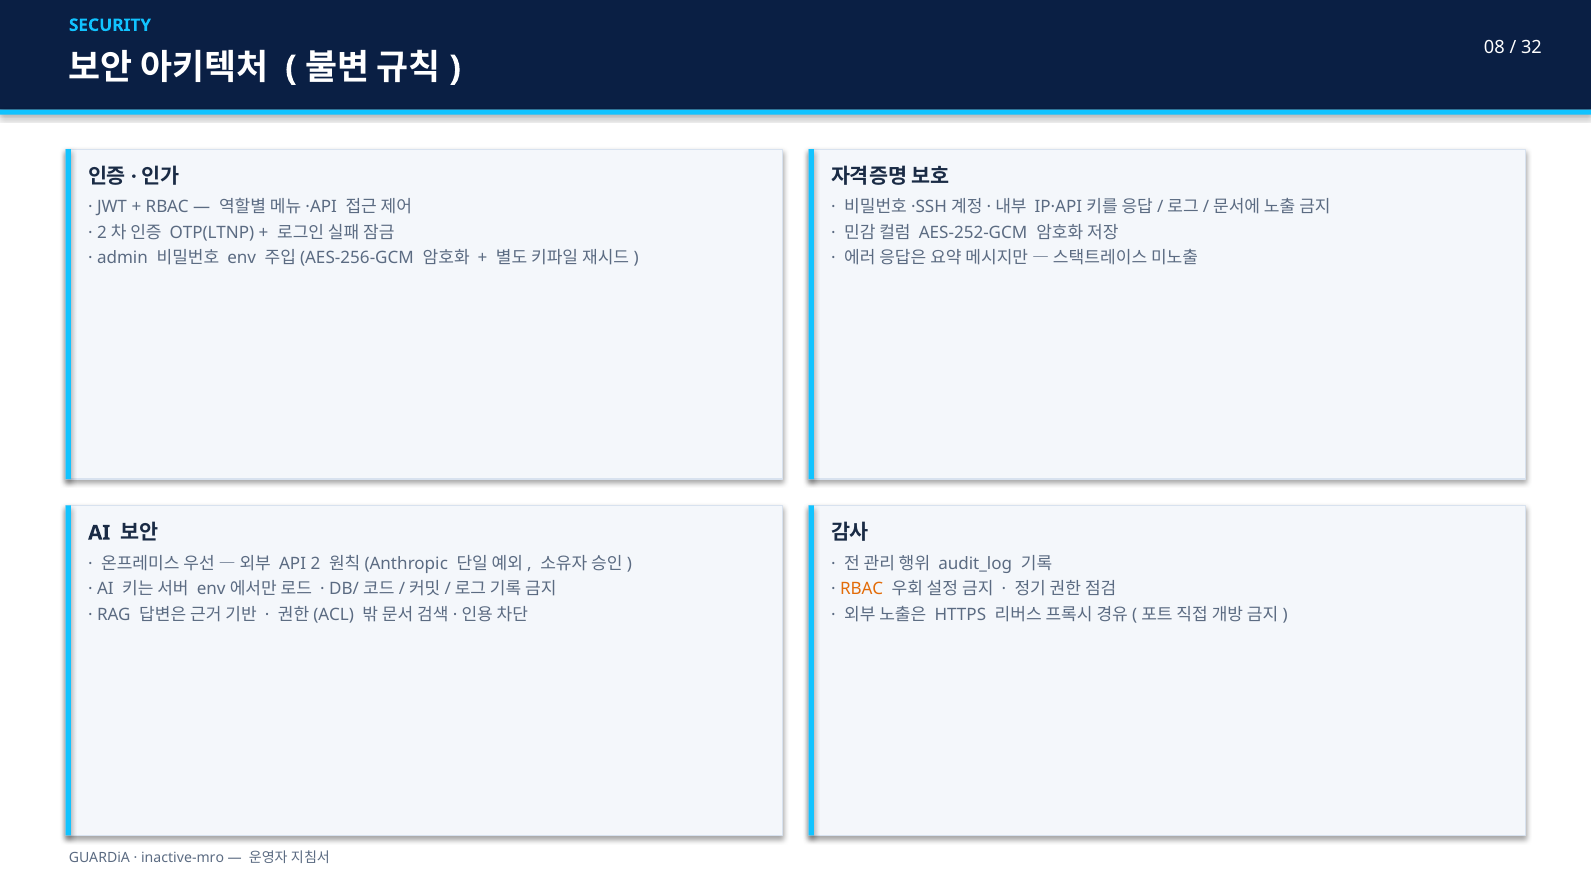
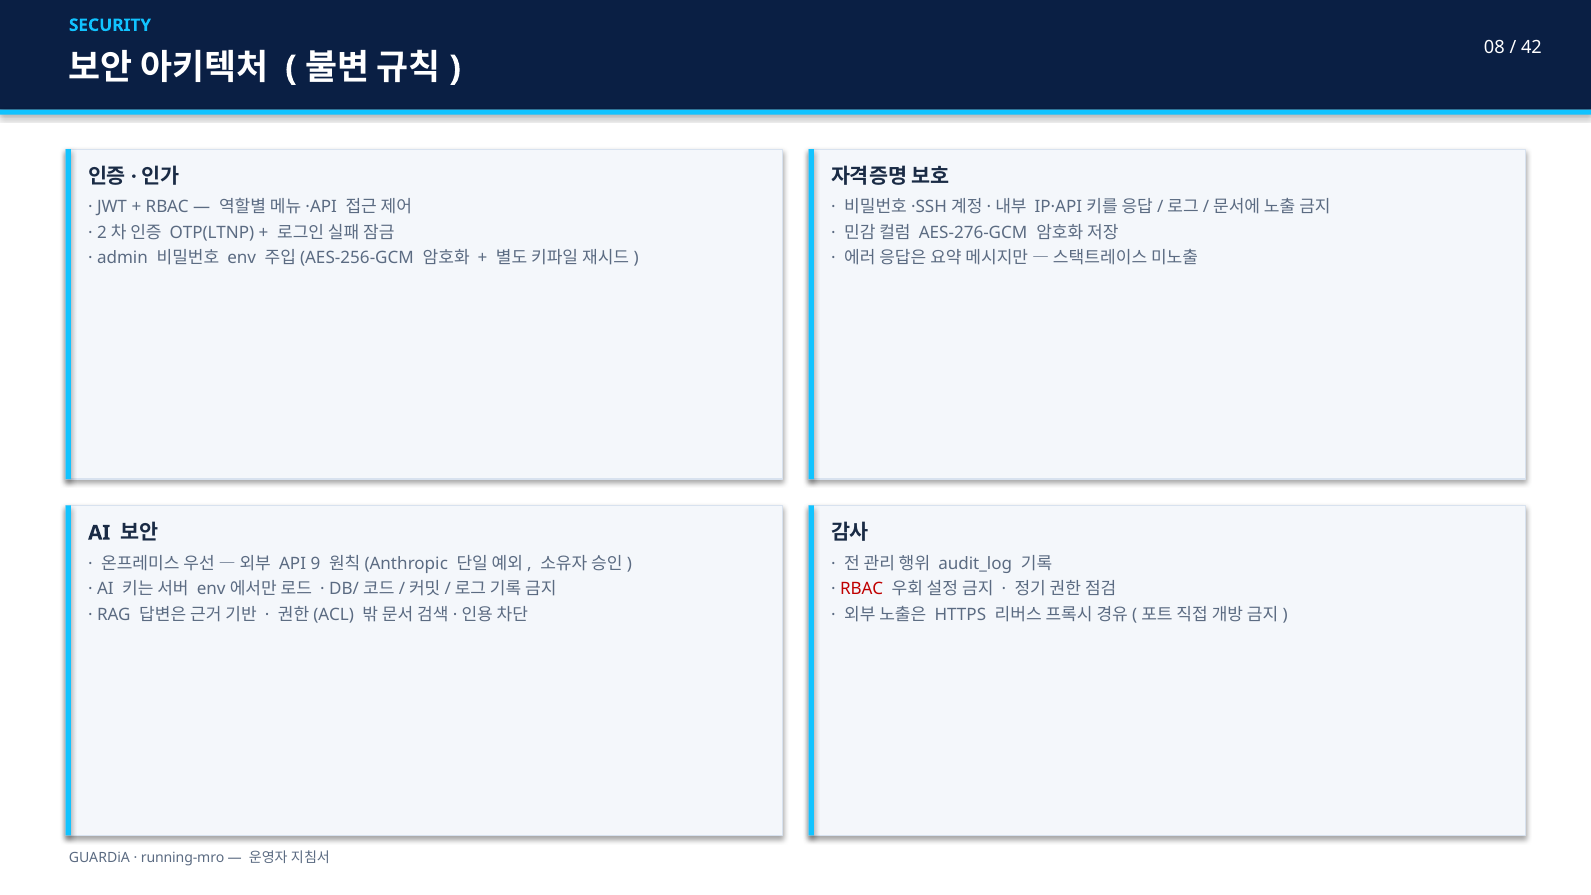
32: 32 -> 42 (1532, 47)
AES-252-GCM: AES-252-GCM -> AES-276-GCM (973, 233)
2: 2 -> 9 (315, 563)
RBAC colour: orange -> red (862, 589)
inactive-mro: inactive-mro -> running-mro (183, 858)
